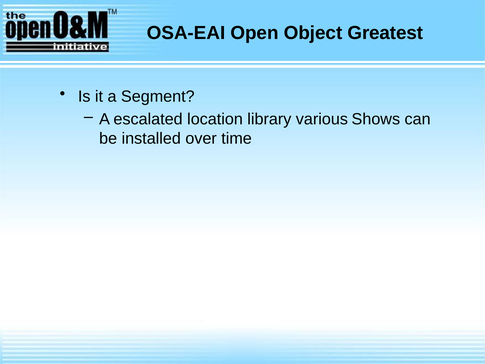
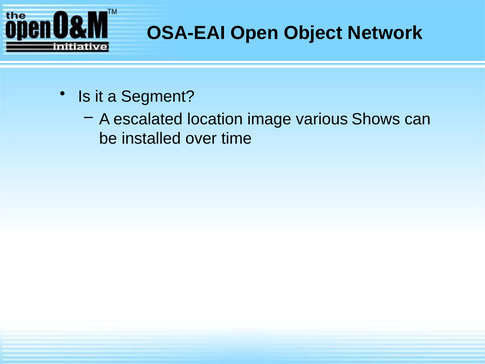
Greatest: Greatest -> Network (385, 33)
library: library -> image (269, 119)
